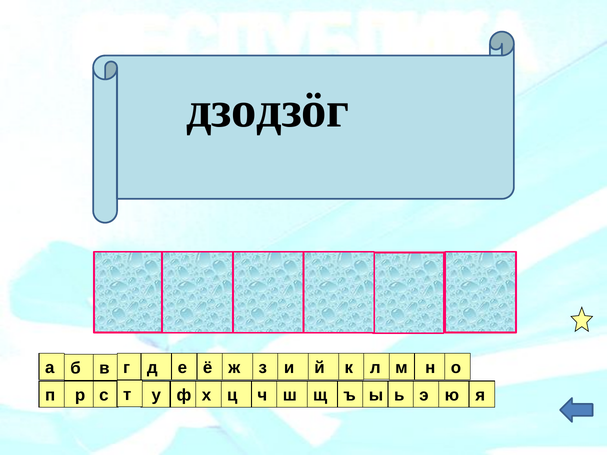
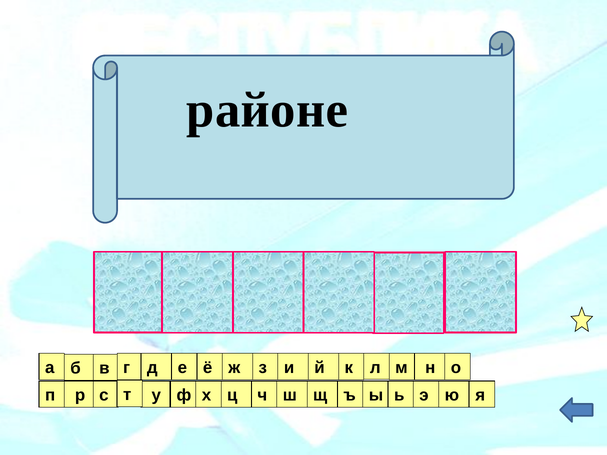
дзодзӧг: дзодзӧг -> районе (267, 110)
